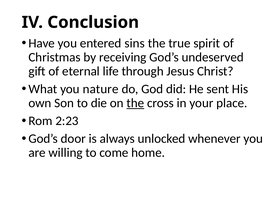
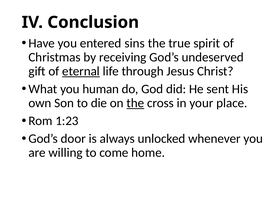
eternal underline: none -> present (81, 71)
nature: nature -> human (101, 89)
2:23: 2:23 -> 1:23 (67, 121)
